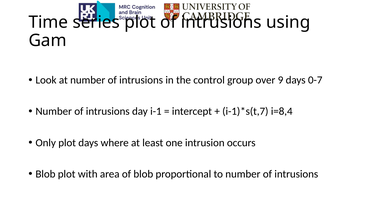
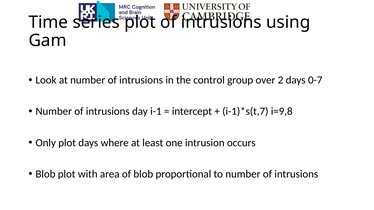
9: 9 -> 2 (281, 80)
i=8,4: i=8,4 -> i=9,8 (282, 112)
